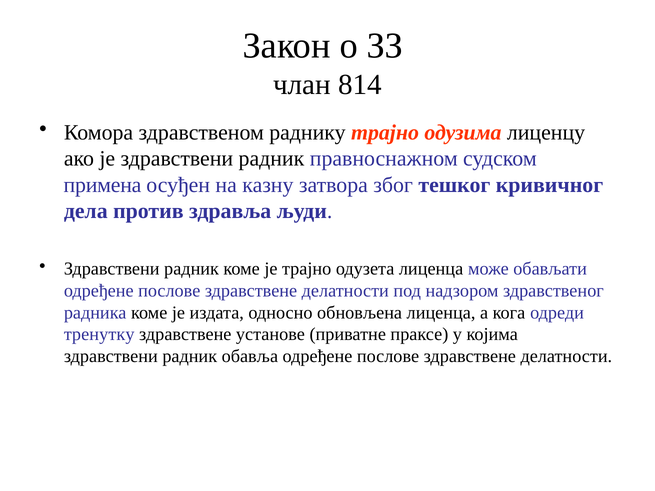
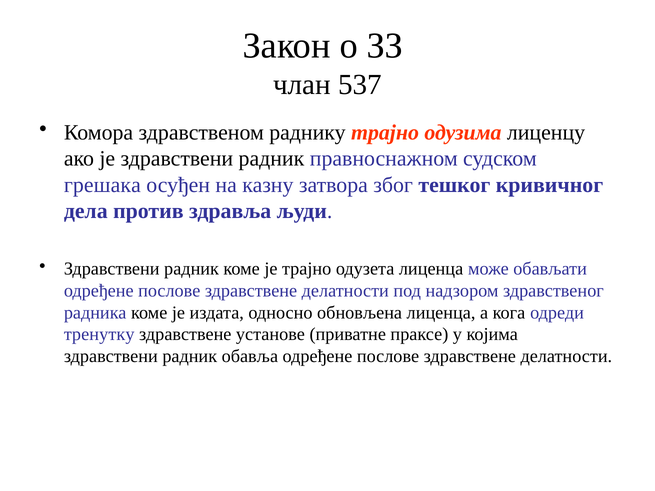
814: 814 -> 537 (360, 84)
примена: примена -> грешака (102, 185)
